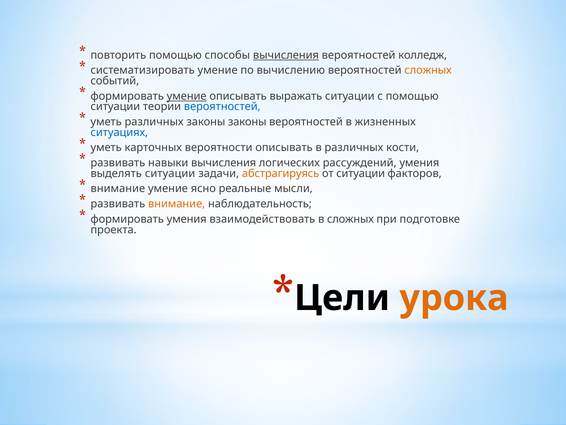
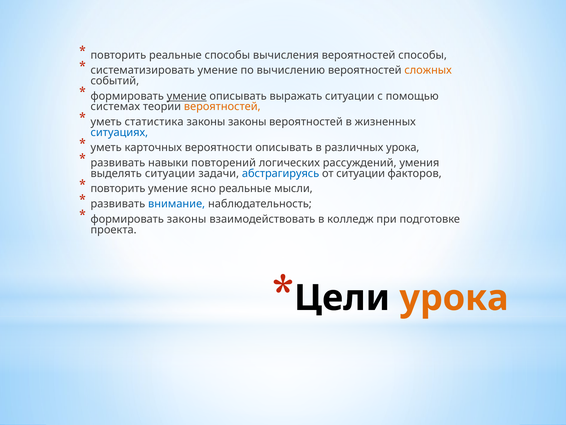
повторить помощью: помощью -> реальные (175, 55)
вычисления underline: present -> none (286, 55)
вероятностей колледж: колледж -> способы (423, 55)
ситуации: ситуации -> системах (115, 107)
вероятностей colour: blue -> orange (222, 107)
уметь различных: различных -> статистика (154, 122)
различных кости: кости -> урока (403, 148)
навыки вычисления: вычисления -> повторений (224, 163)
абстрагируясь colour: orange -> blue (281, 173)
внимание: внимание -> повторить (118, 188)
внимание colour: orange -> blue (177, 204)
формировать умения: умения -> законы (187, 219)
в сложных: сложных -> колледж (350, 219)
